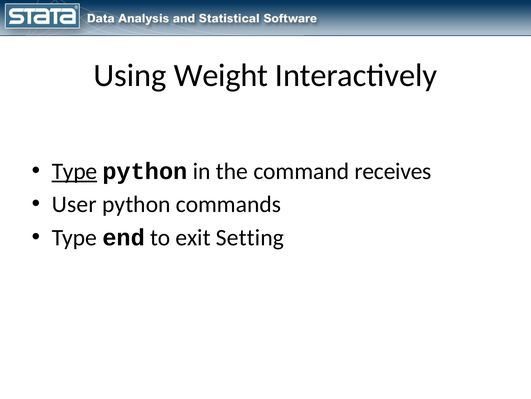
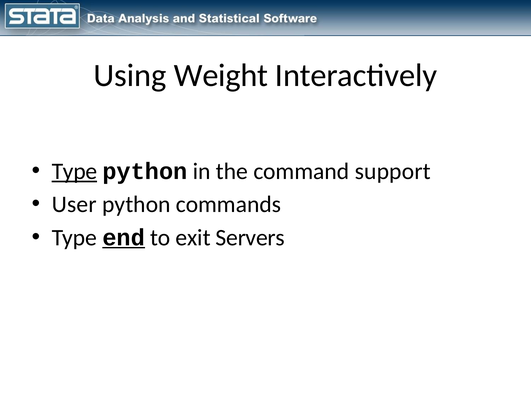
receives: receives -> support (393, 171)
end underline: none -> present (124, 237)
Setting: Setting -> Servers (250, 237)
